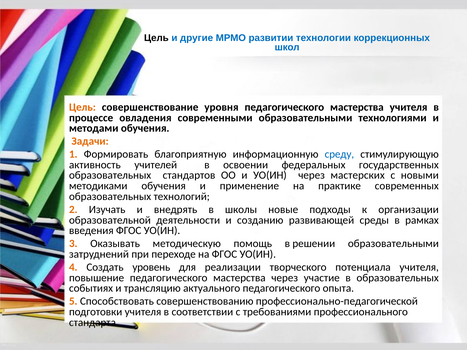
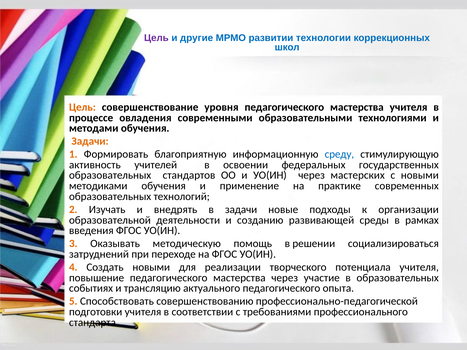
Цель colour: black -> purple (156, 38)
в школы: школы -> задачи (241, 210)
решении образовательными: образовательными -> социализироваться (393, 244)
Создать уровень: уровень -> новыми (151, 267)
